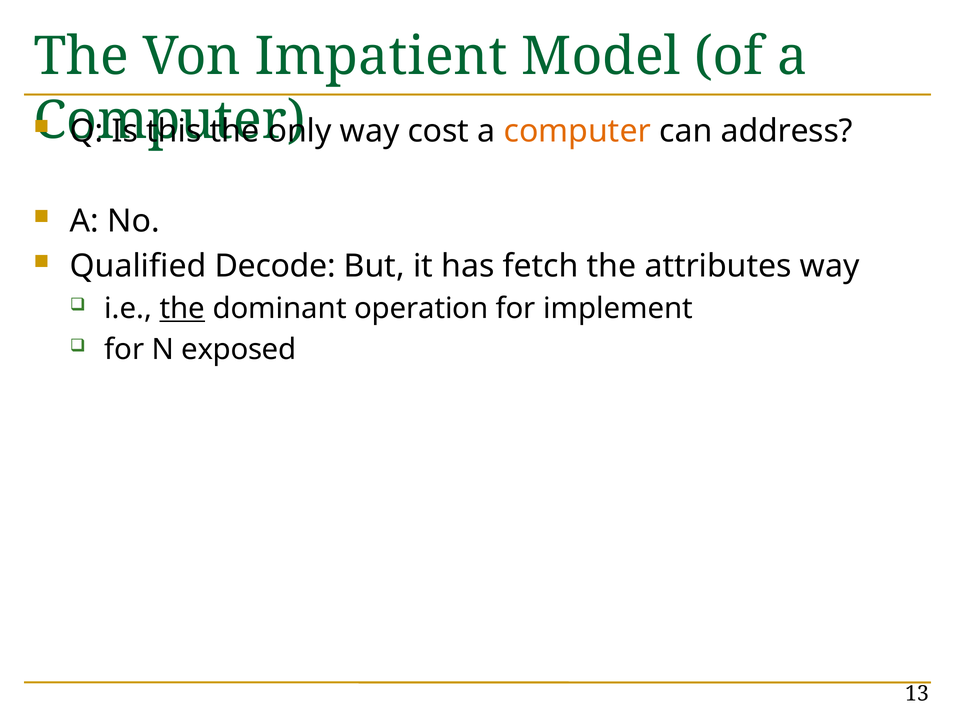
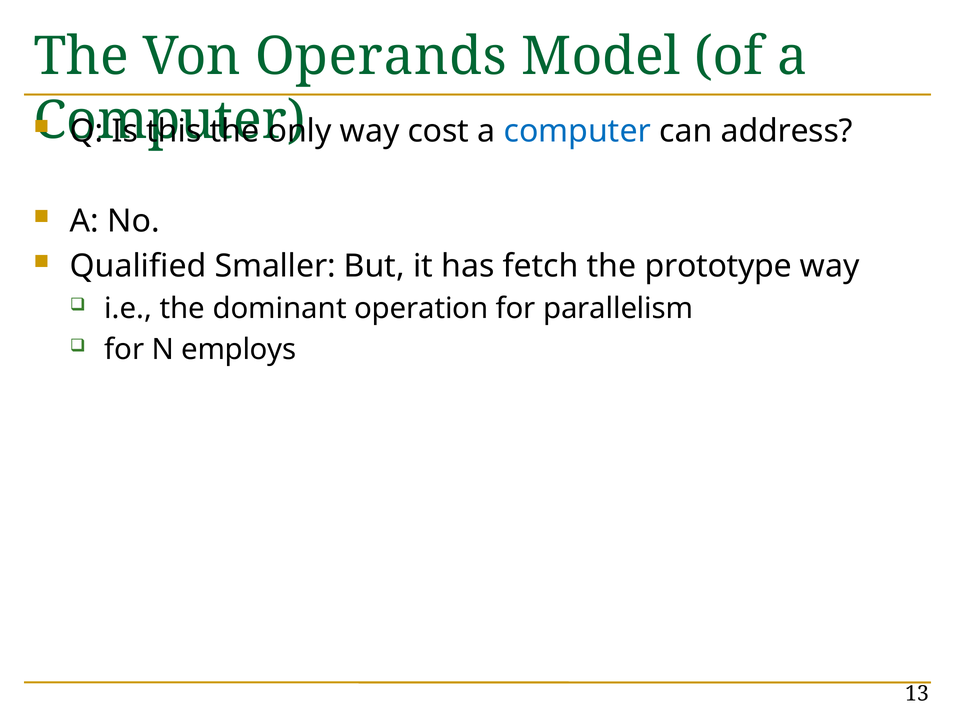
Impatient: Impatient -> Operands (381, 57)
computer colour: orange -> blue (577, 131)
Decode: Decode -> Smaller (275, 266)
attributes: attributes -> prototype (718, 266)
the underline: present -> none (182, 309)
implement: implement -> parallelism (618, 309)
exposed: exposed -> employs (239, 350)
